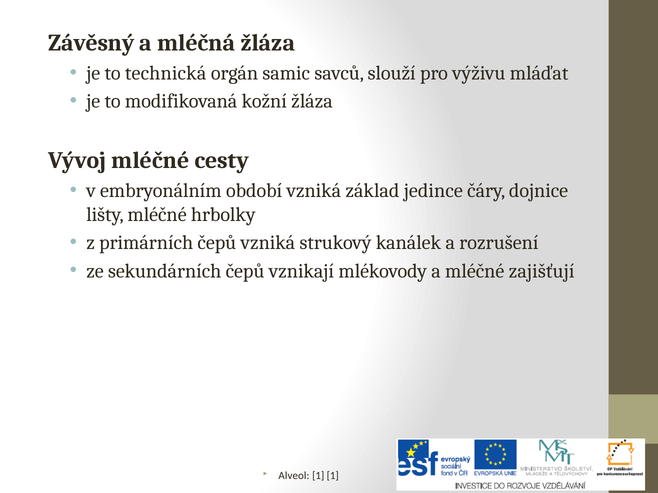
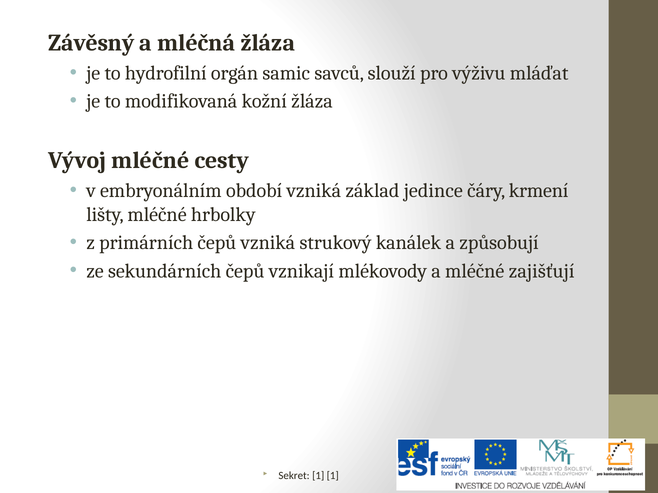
technická: technická -> hydrofilní (166, 73)
dojnice: dojnice -> krmení (539, 191)
rozrušení: rozrušení -> způsobují (499, 243)
Alveol: Alveol -> Sekret (294, 476)
